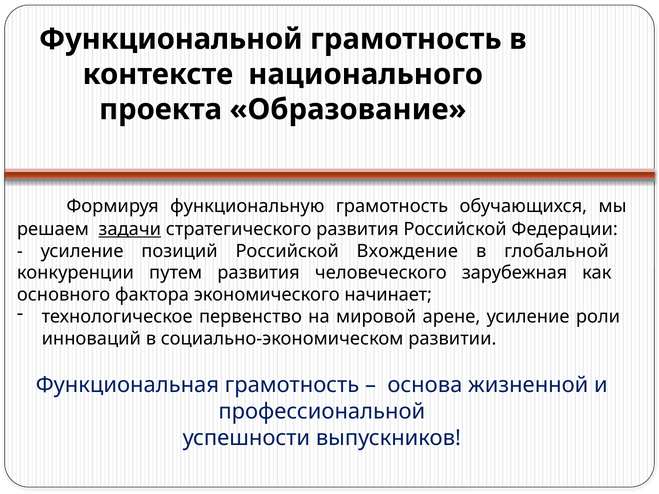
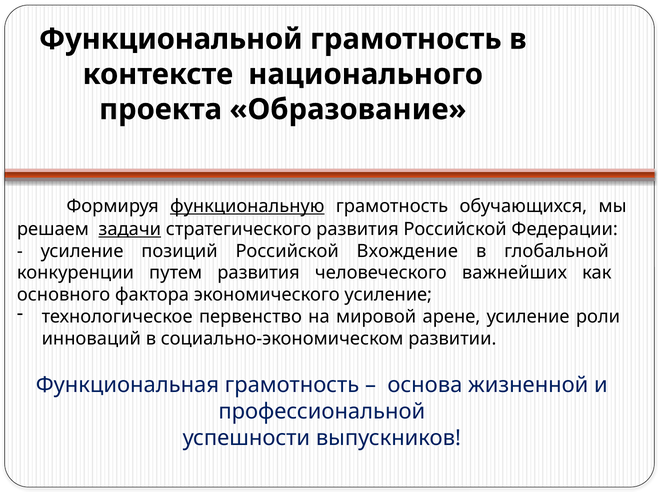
функциональную underline: none -> present (247, 206)
зарубежная: зарубежная -> важнейших (514, 273)
экономического начинает: начинает -> усиление (388, 295)
